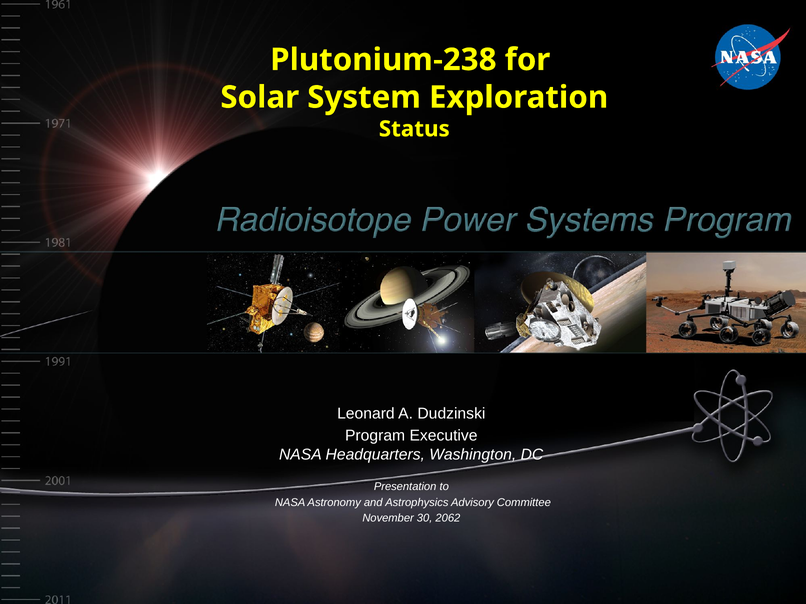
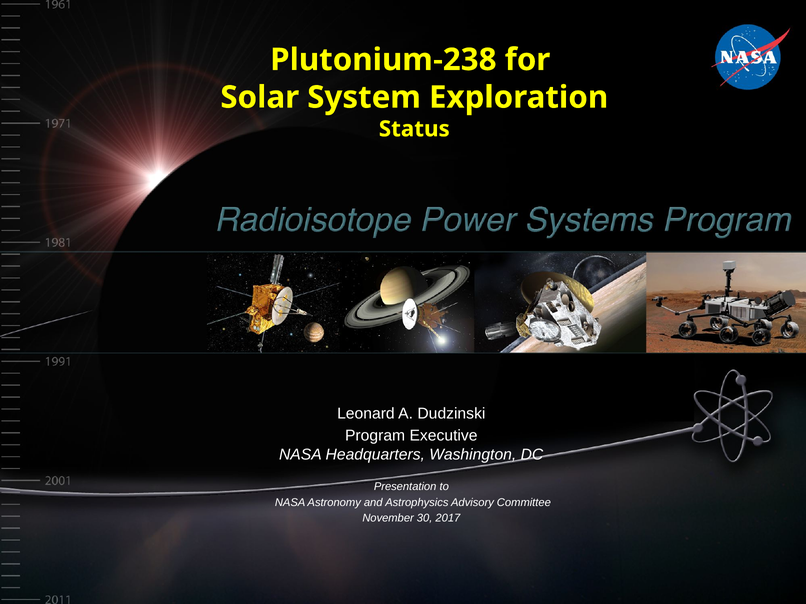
2062: 2062 -> 2017 (448, 518)
